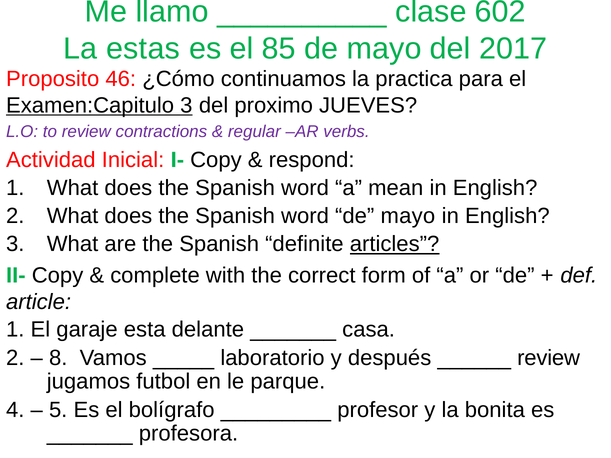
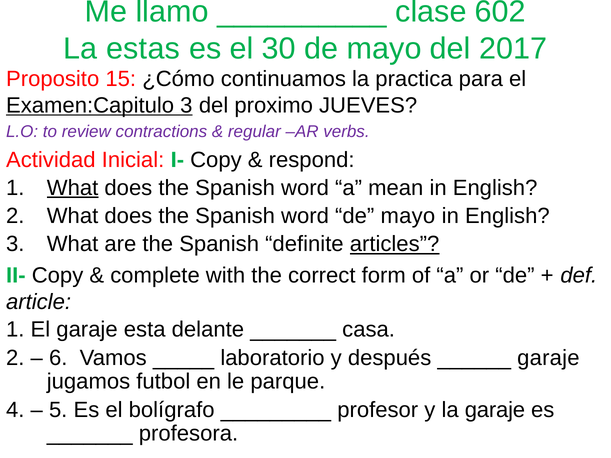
85: 85 -> 30 (279, 48)
46: 46 -> 15 (121, 79)
What underline: none -> present (73, 188)
8: 8 -> 6 (58, 358)
review: review -> garaje (548, 358)
la bonita: bonita -> garaje (495, 410)
